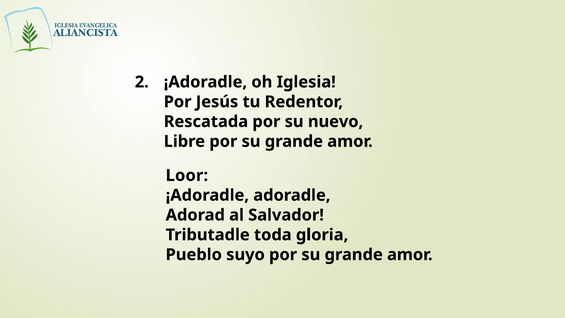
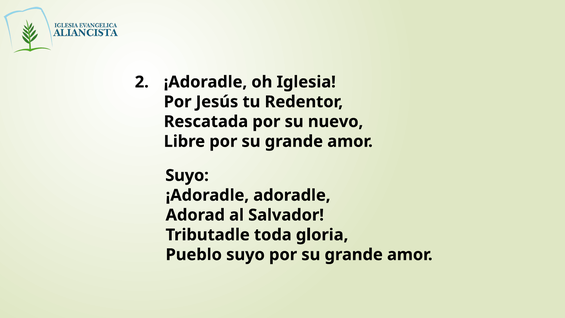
Loor: Loor -> Suyo (187, 175)
